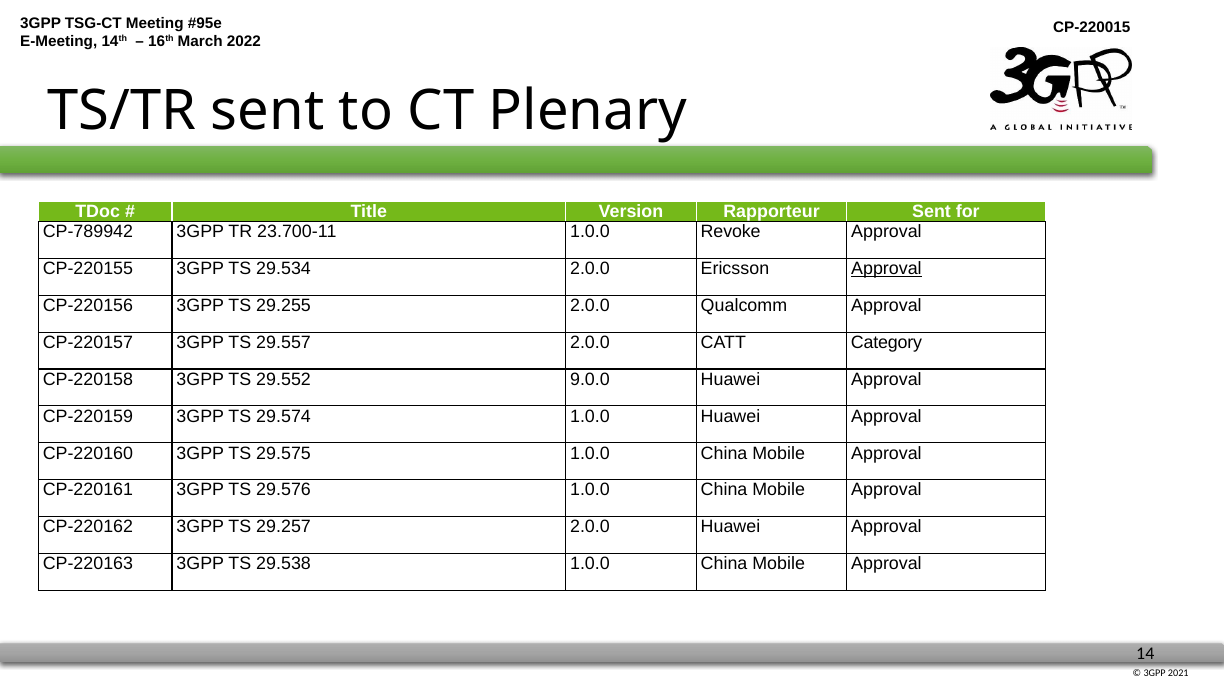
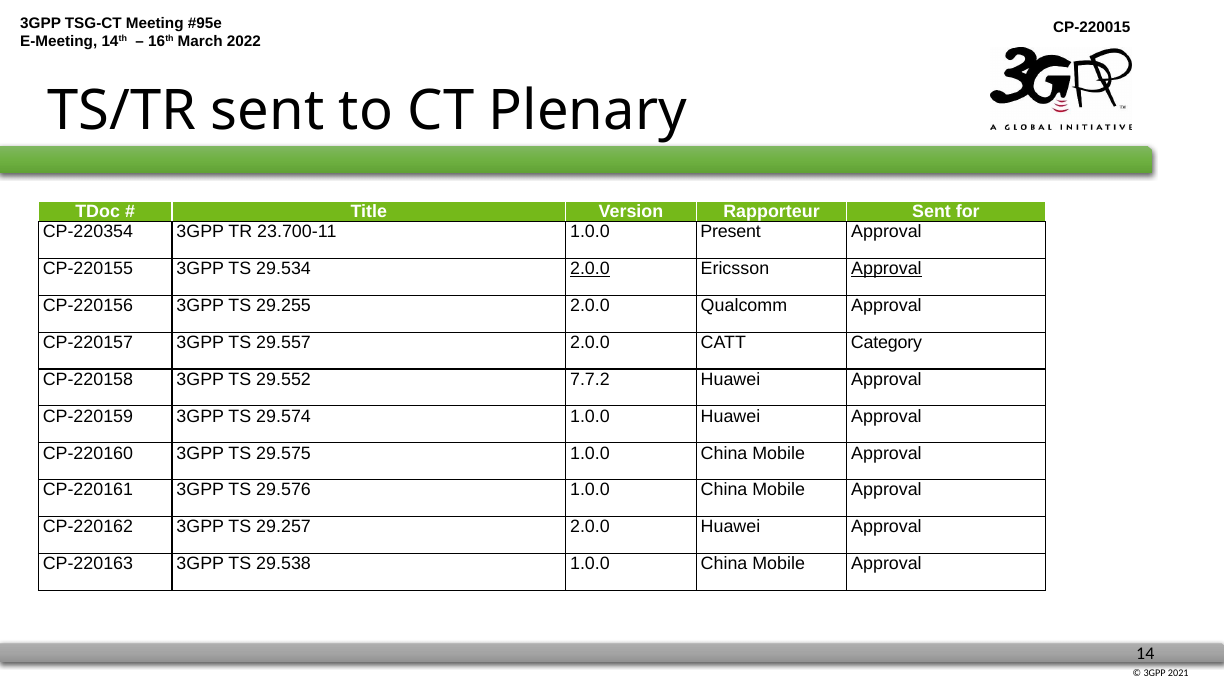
CP-789942: CP-789942 -> CP-220354 (88, 232)
Revoke: Revoke -> Present (731, 232)
2.0.0 underline: none -> present (590, 269)
9.0.0: 9.0.0 -> 7.7.2 (590, 380)
